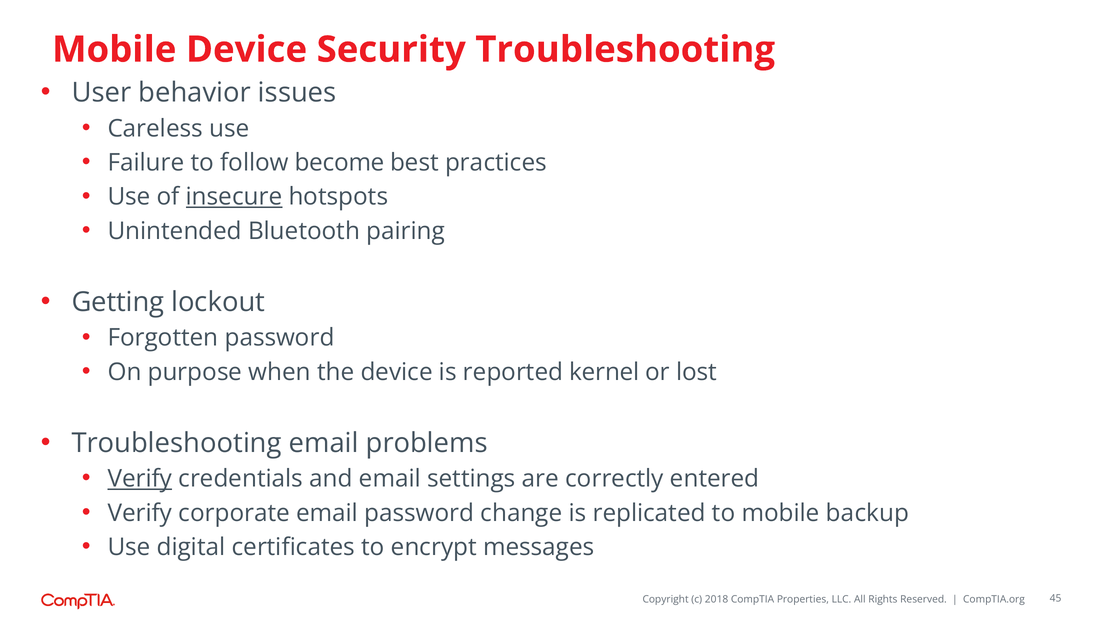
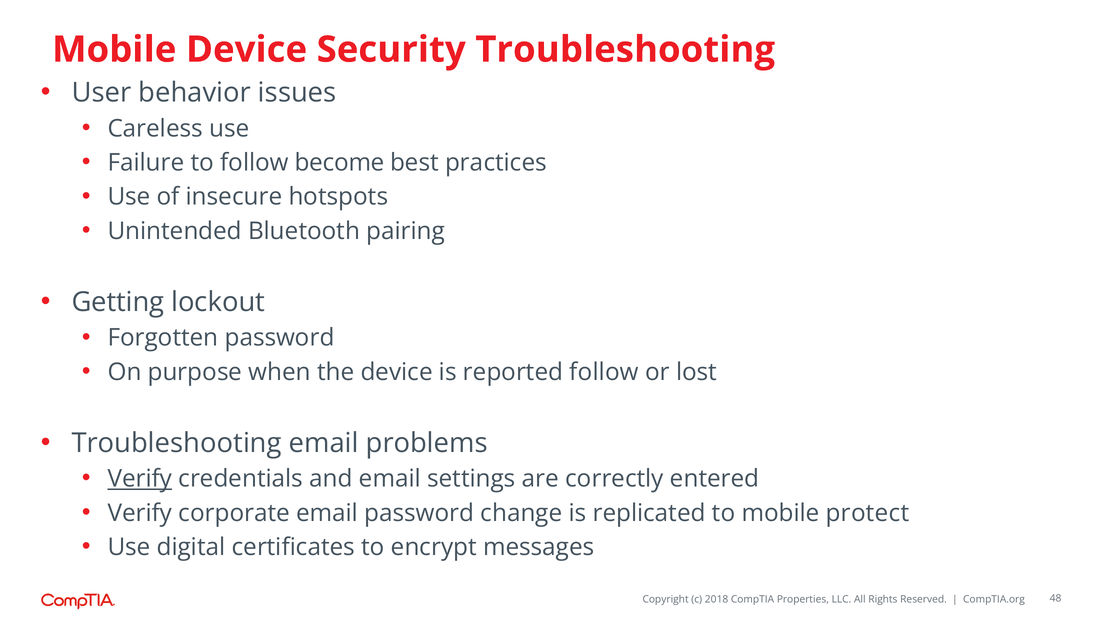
insecure underline: present -> none (234, 197)
reported kernel: kernel -> follow (604, 372)
backup: backup -> protect (868, 513)
45: 45 -> 48 (1056, 598)
